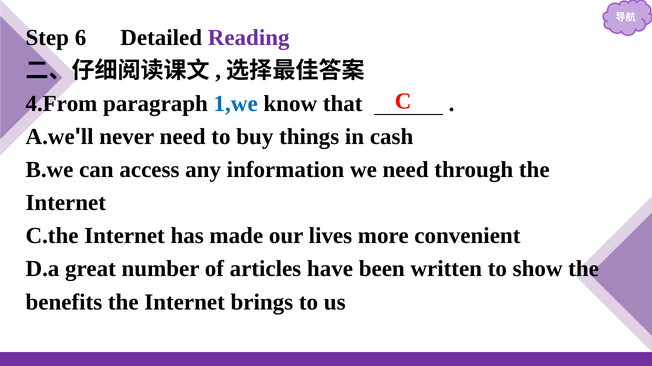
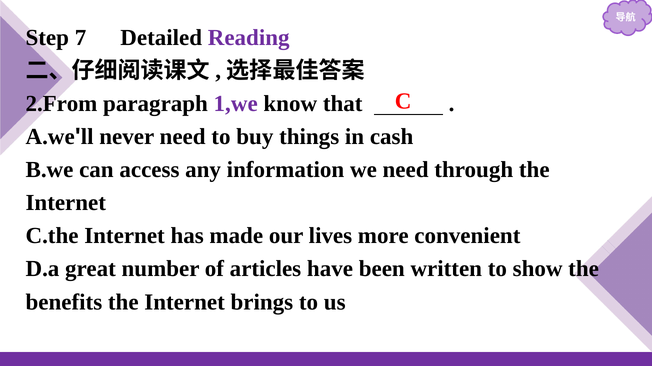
6: 6 -> 7 (81, 38)
4.From: 4.From -> 2.From (61, 104)
1,we colour: blue -> purple (236, 104)
